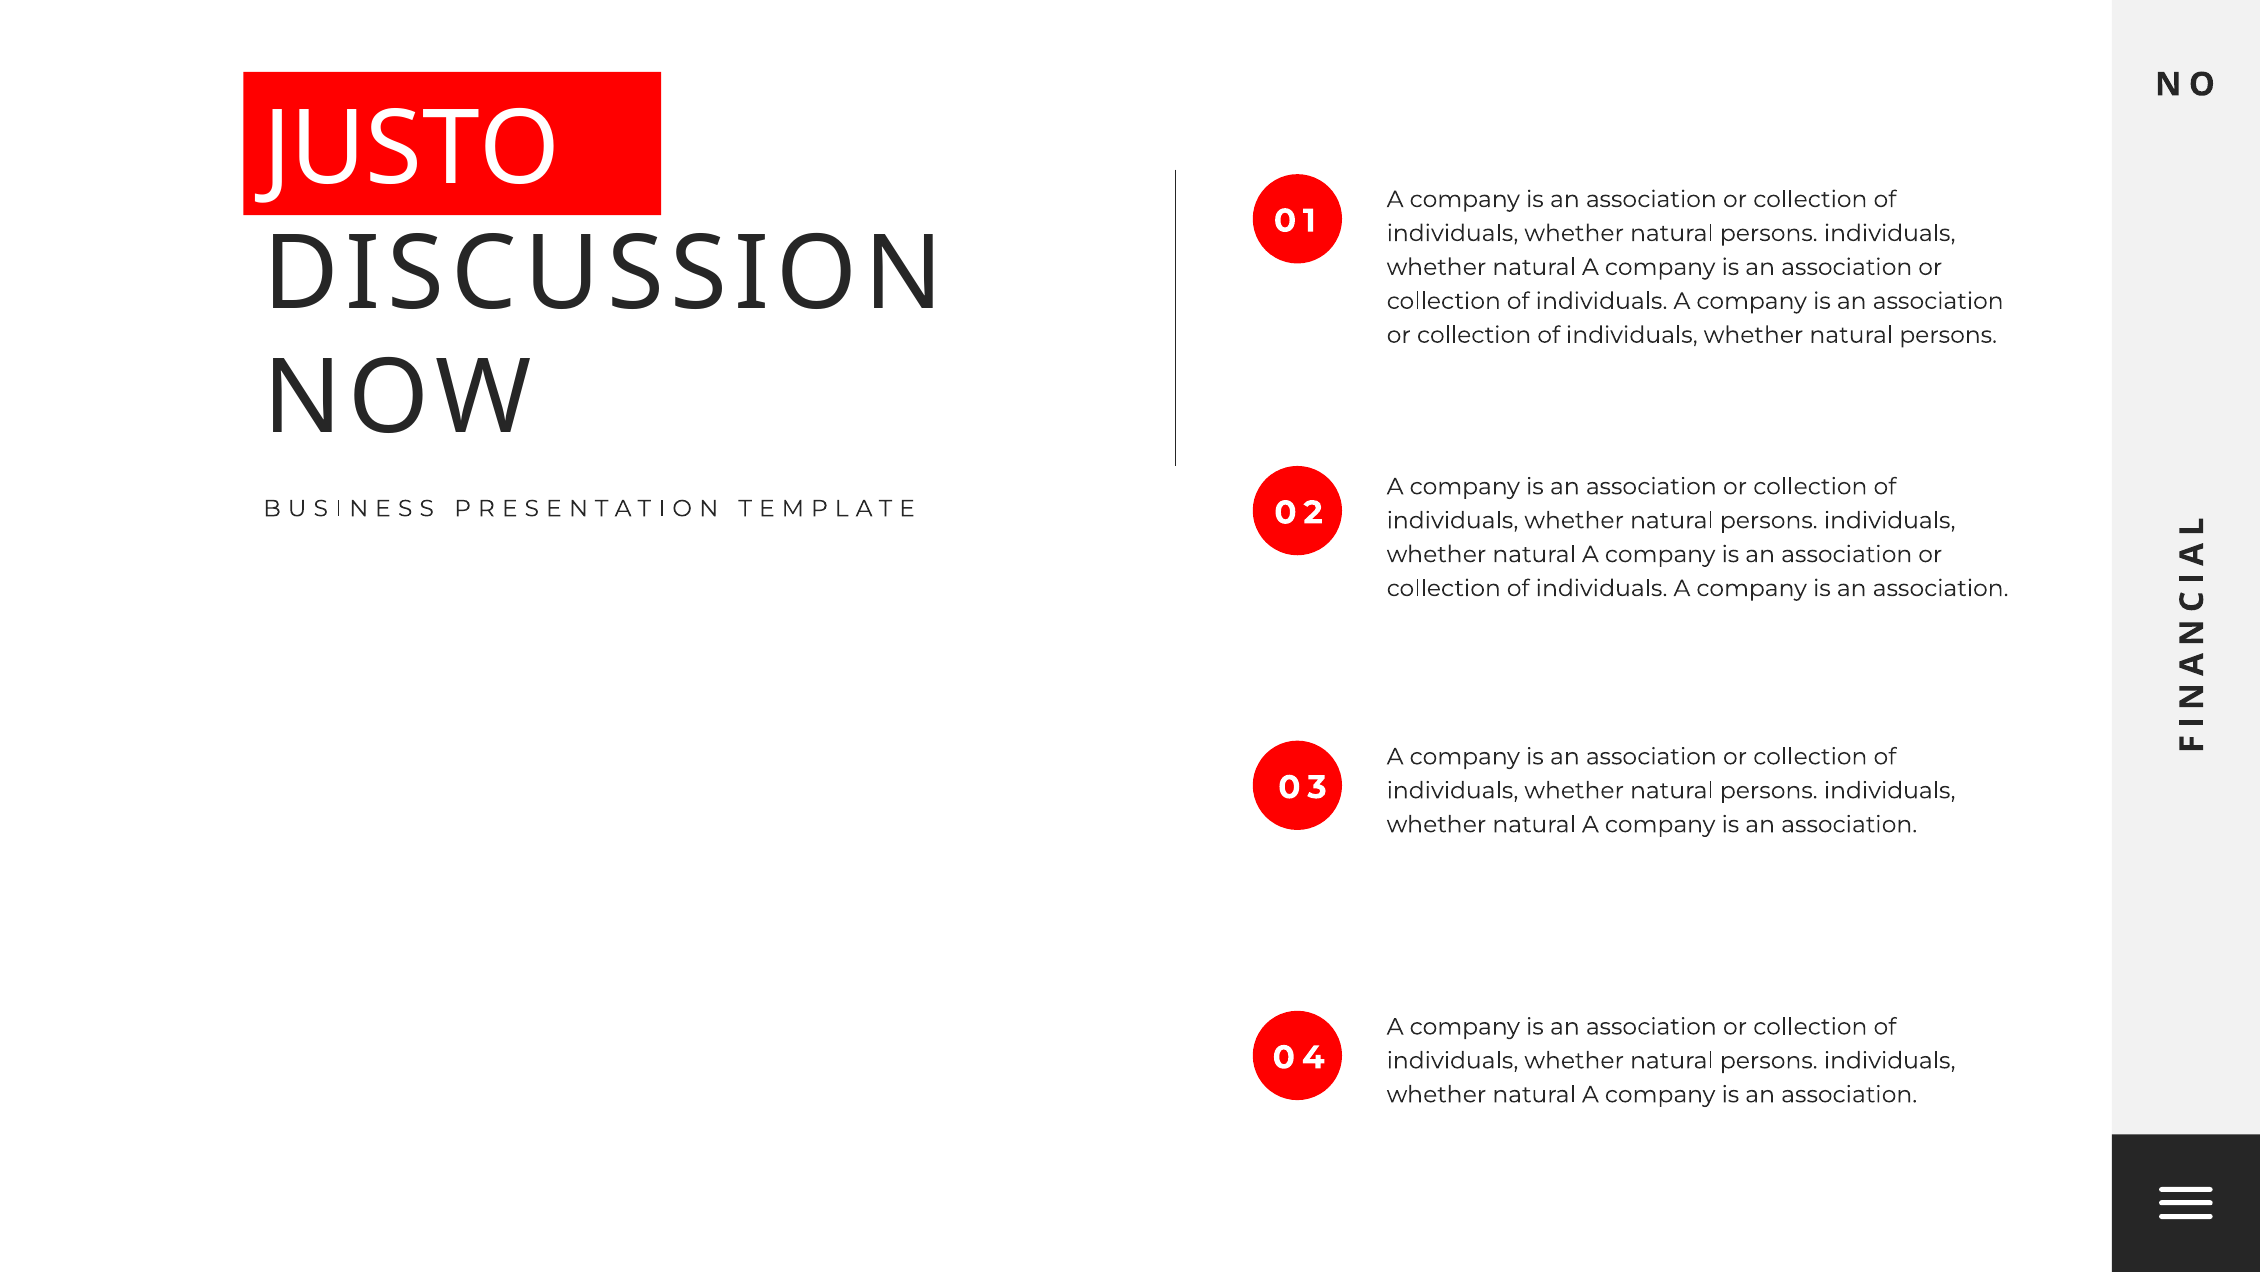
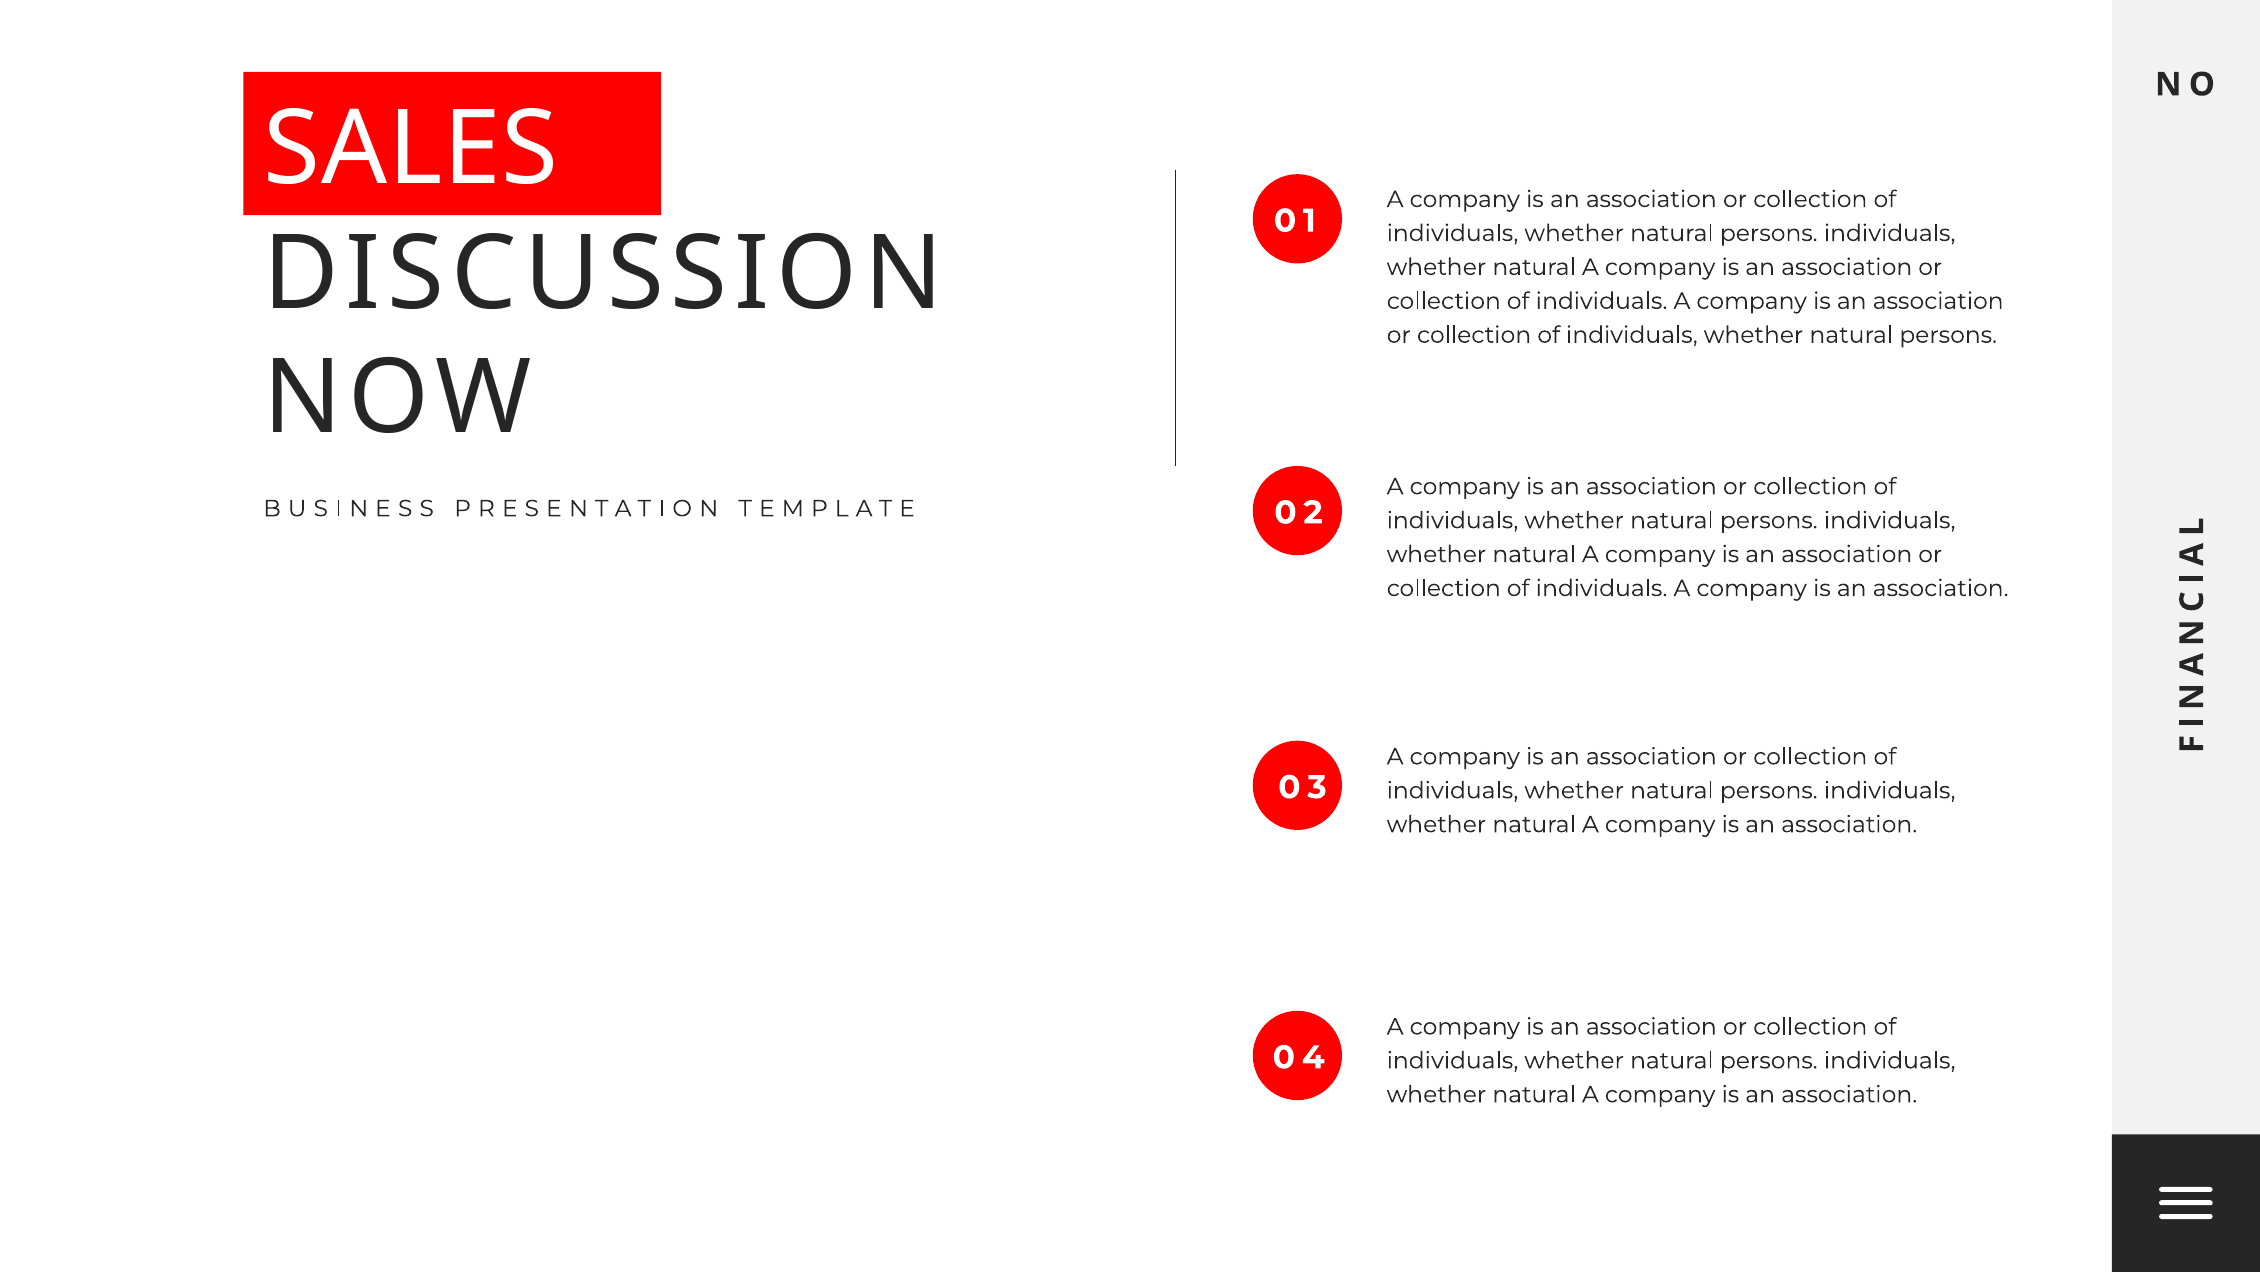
JUSTO: JUSTO -> SALES (411, 149)
